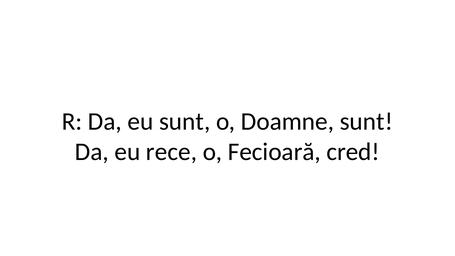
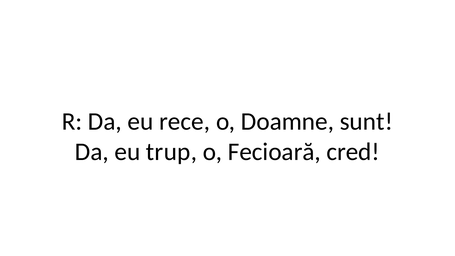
eu sunt: sunt -> rece (185, 121)
rece: rece -> trup (171, 152)
